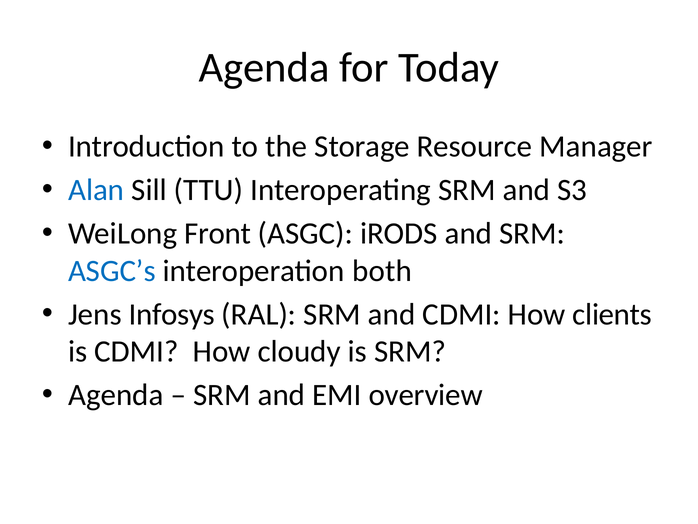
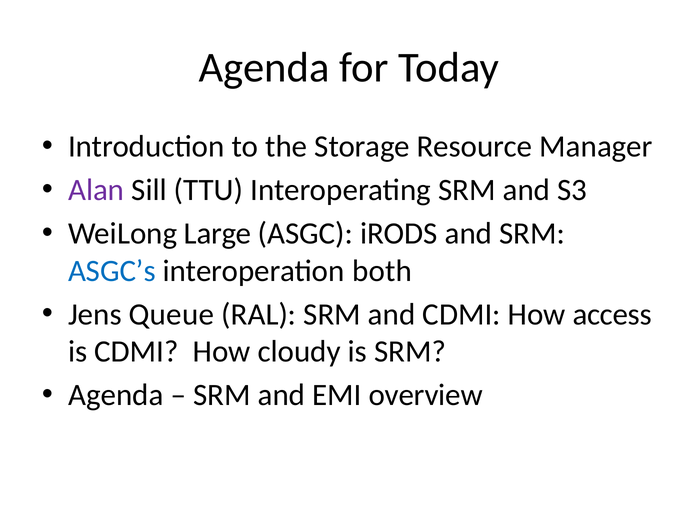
Alan colour: blue -> purple (96, 190)
Front: Front -> Large (218, 233)
Infosys: Infosys -> Queue (171, 314)
clients: clients -> access (612, 314)
